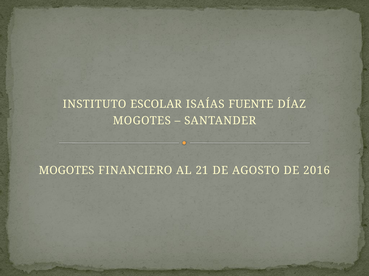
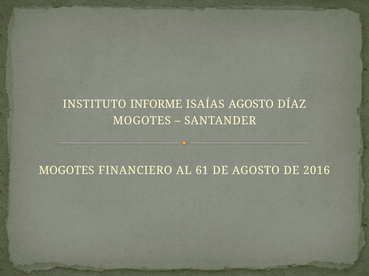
ESCOLAR: ESCOLAR -> INFORME (156, 104)
ISAÍAS FUENTE: FUENTE -> AGOSTO (251, 104)
21: 21 -> 61 (202, 171)
